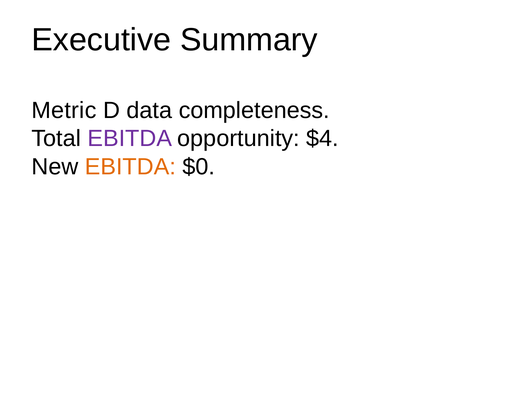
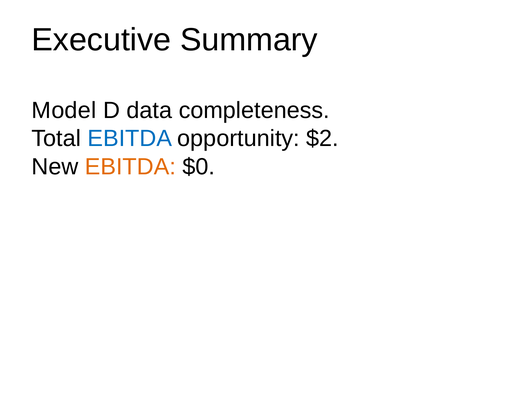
Metric: Metric -> Model (64, 111)
EBITDA colour: purple -> blue (130, 139)
$4: $4 -> $2 (322, 139)
